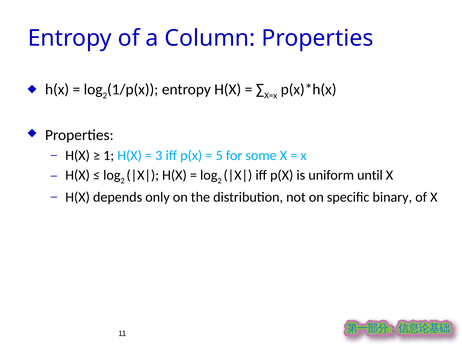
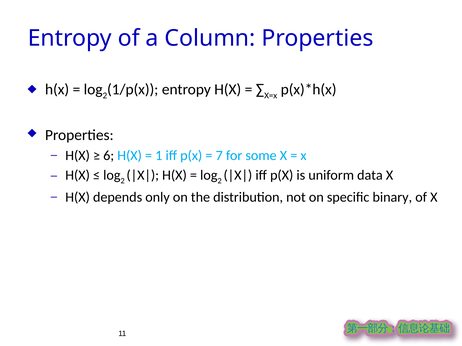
1: 1 -> 6 (109, 156)
3: 3 -> 1 (159, 156)
5: 5 -> 7 (219, 156)
until: until -> data (370, 175)
